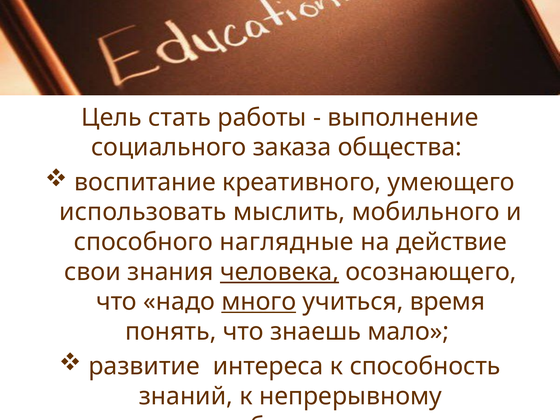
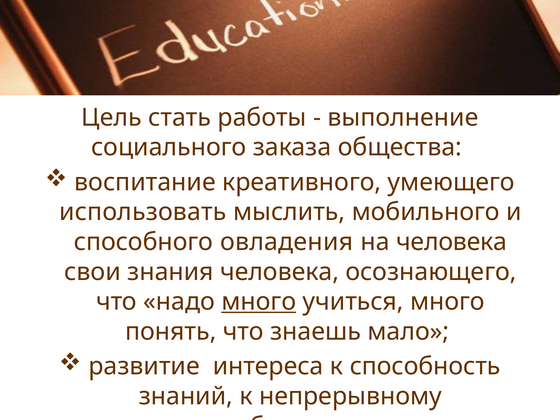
наглядные: наглядные -> овладения (287, 242)
на действие: действие -> человека (452, 242)
человека underline: present -> none (280, 272)
учиться время: время -> много (447, 302)
